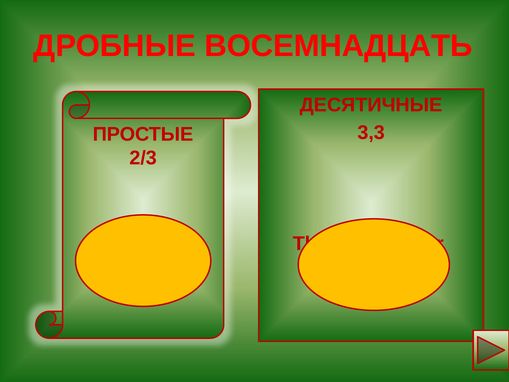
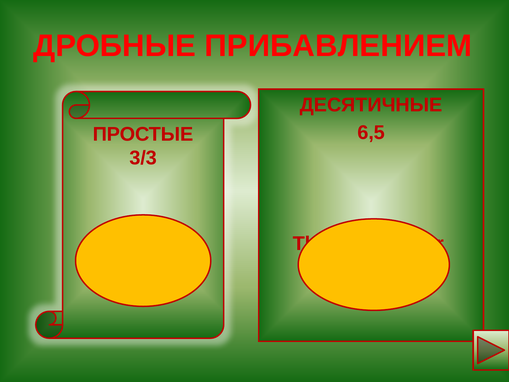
ВОСЕМНАДЦАТЬ: ВОСЕМНАДЦАТЬ -> ПРИБАВЛЕНИЕМ (338, 46)
3,3: 3,3 -> 6,5 (371, 133)
2/3: 2/3 -> 3/3 (143, 158)
